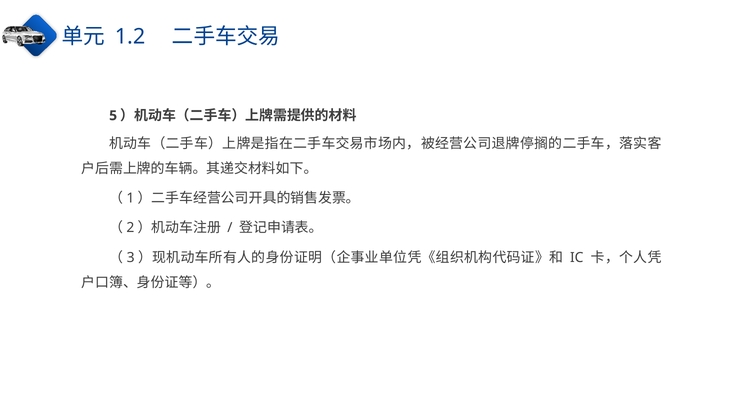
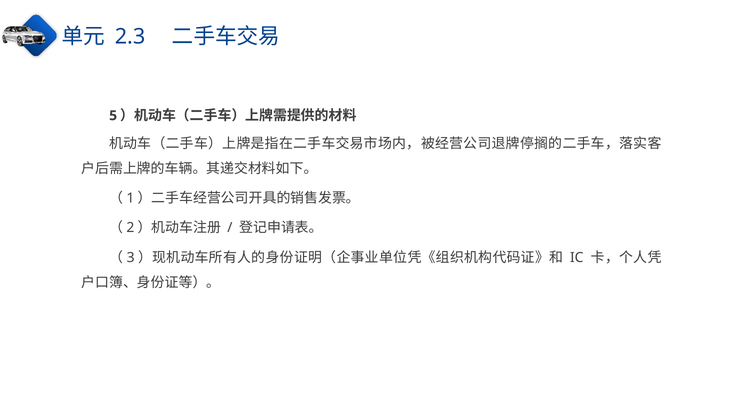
1.2: 1.2 -> 2.3 (130, 37)
